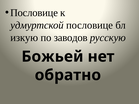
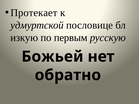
Пословице: Пословице -> Протекает (34, 13)
заводов: заводов -> первым (71, 38)
